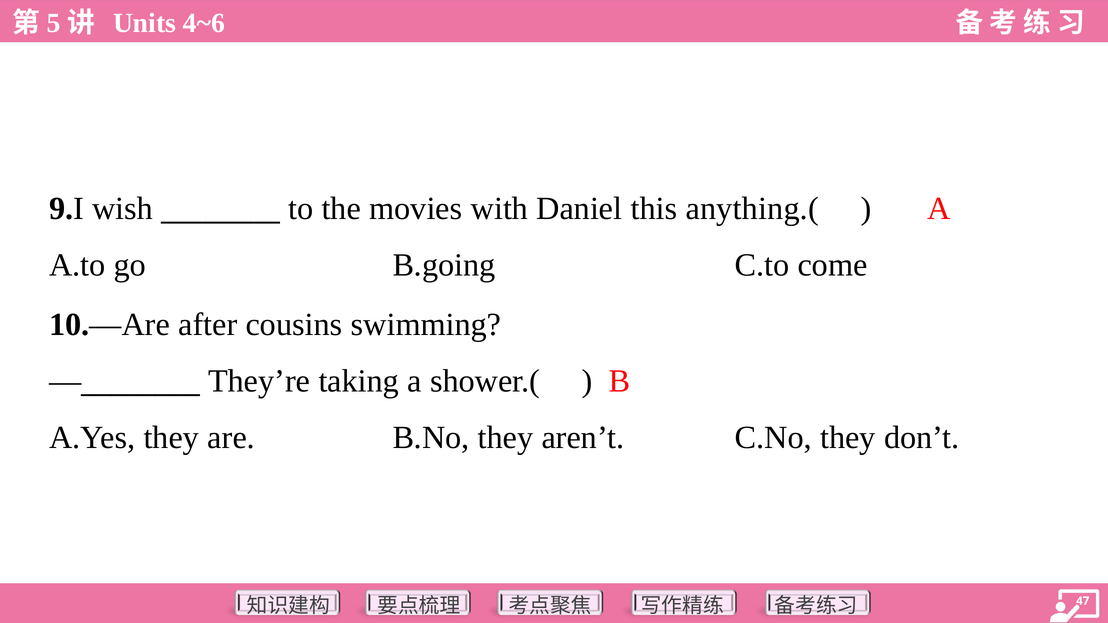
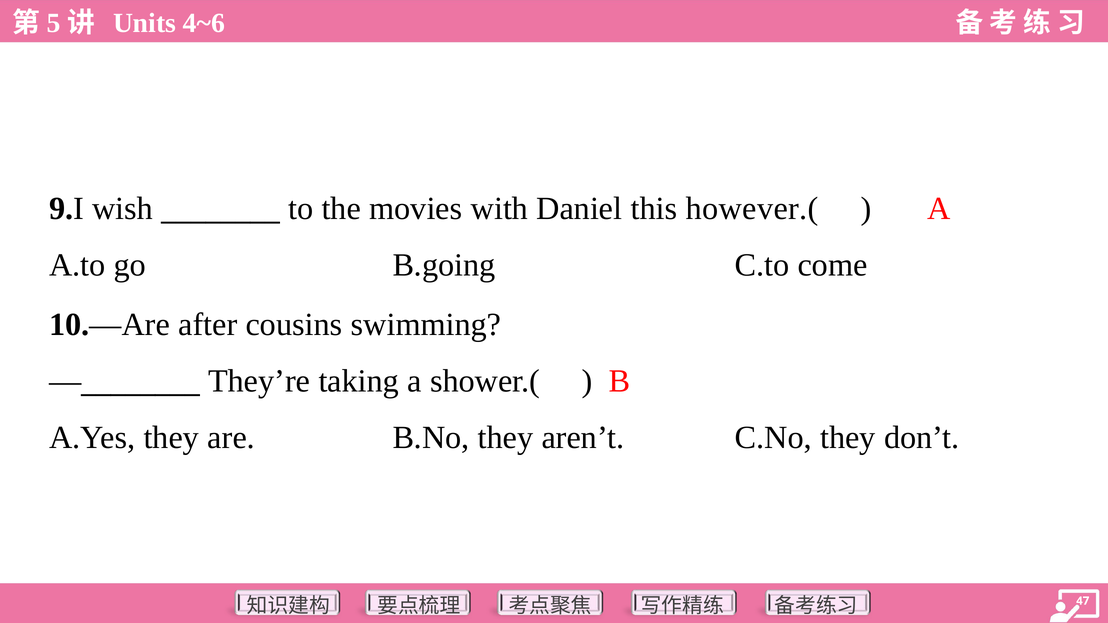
anything.(: anything.( -> however.( (752, 209)
